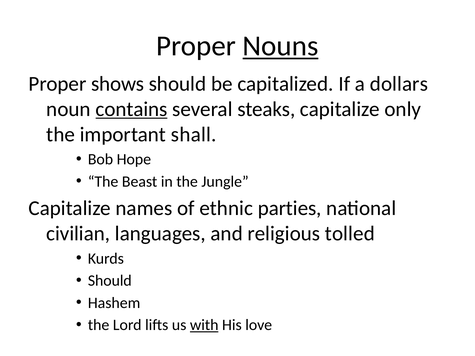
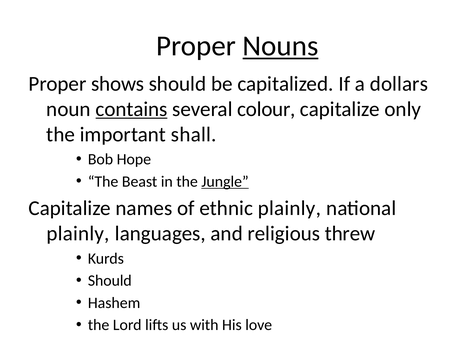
steaks: steaks -> colour (266, 109)
Jungle underline: none -> present (225, 182)
ethnic parties: parties -> plainly (289, 208)
civilian: civilian -> plainly (78, 234)
tolled: tolled -> threw (350, 234)
with underline: present -> none (204, 325)
